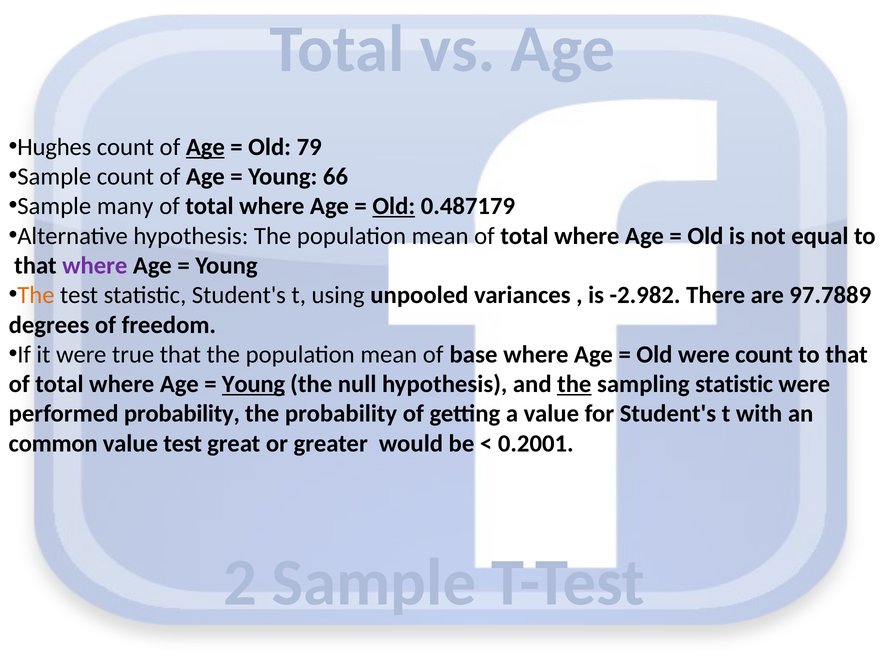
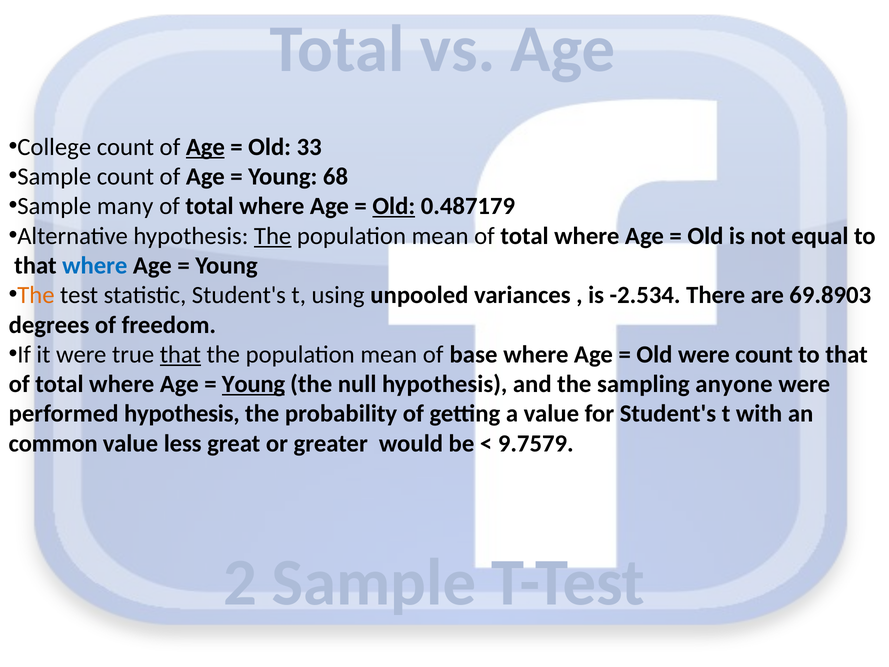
Hughes: Hughes -> College (54, 147)
79: 79 -> 33 (309, 147)
66: 66 -> 68 (336, 177)
The underline: none -> present (273, 236)
where colour: purple -> blue (95, 265)
-2.982: -2.982 -> -2.534 (645, 295)
97.7889: 97.7889 -> 69.8903 (830, 295)
that underline: none -> present (180, 354)
the underline: present -> none (574, 384)
sampling statistic: statistic -> anyone (734, 384)
performed probability: probability -> hypothesis (182, 414)
value test: test -> less (183, 443)
0.2001: 0.2001 -> 9.7579 (536, 443)
